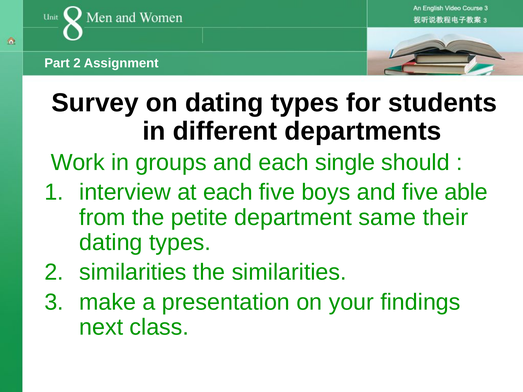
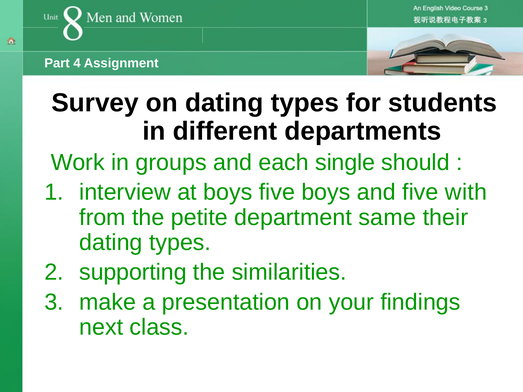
Part 2: 2 -> 4 (77, 63)
at each: each -> boys (228, 192)
able: able -> with (466, 192)
similarities: similarities -> supporting (133, 272)
